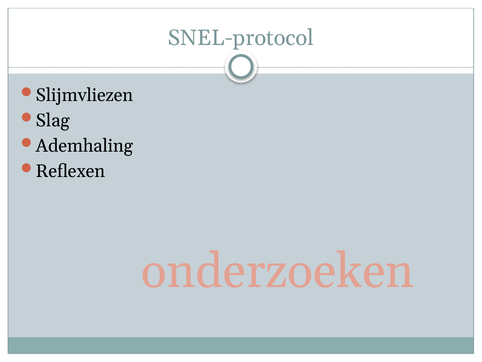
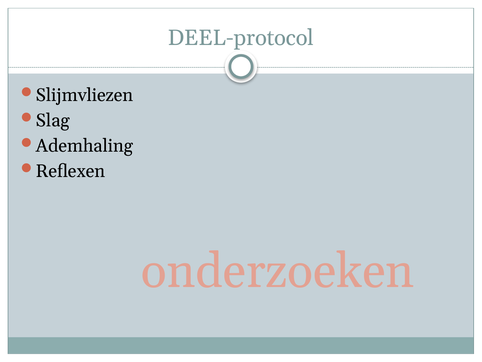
SNEL-protocol: SNEL-protocol -> DEEL-protocol (241, 38)
